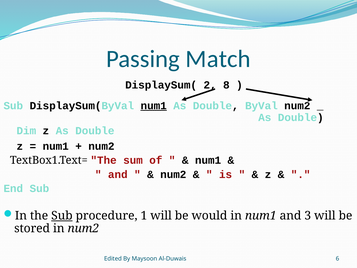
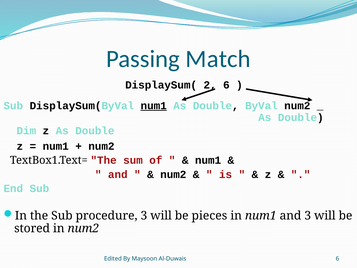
8: 8 -> 6 (226, 85)
Sub underline: present -> none (62, 215)
procedure 1: 1 -> 3 (144, 215)
would: would -> pieces (209, 215)
